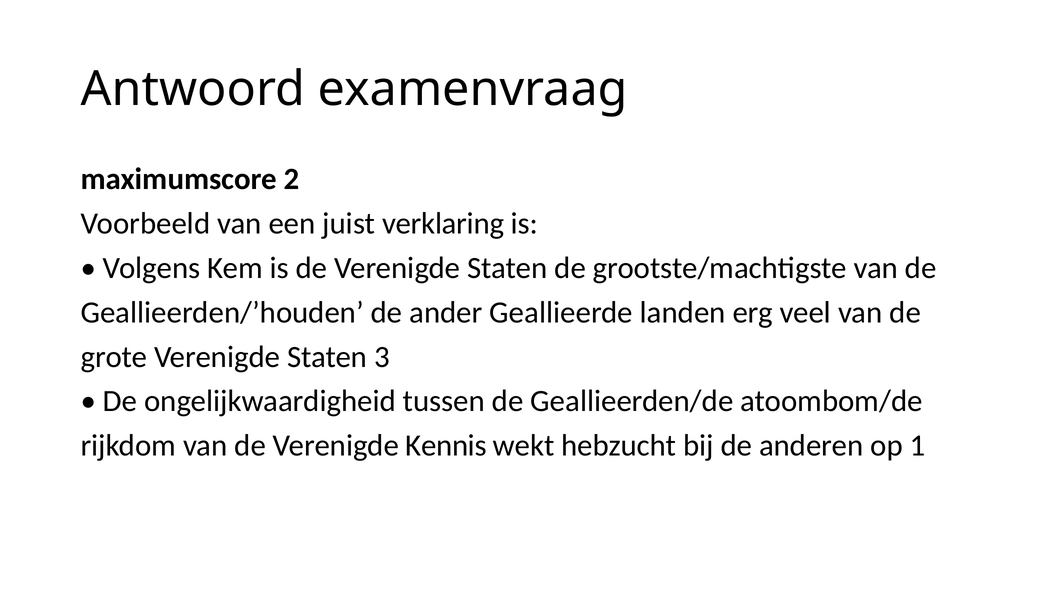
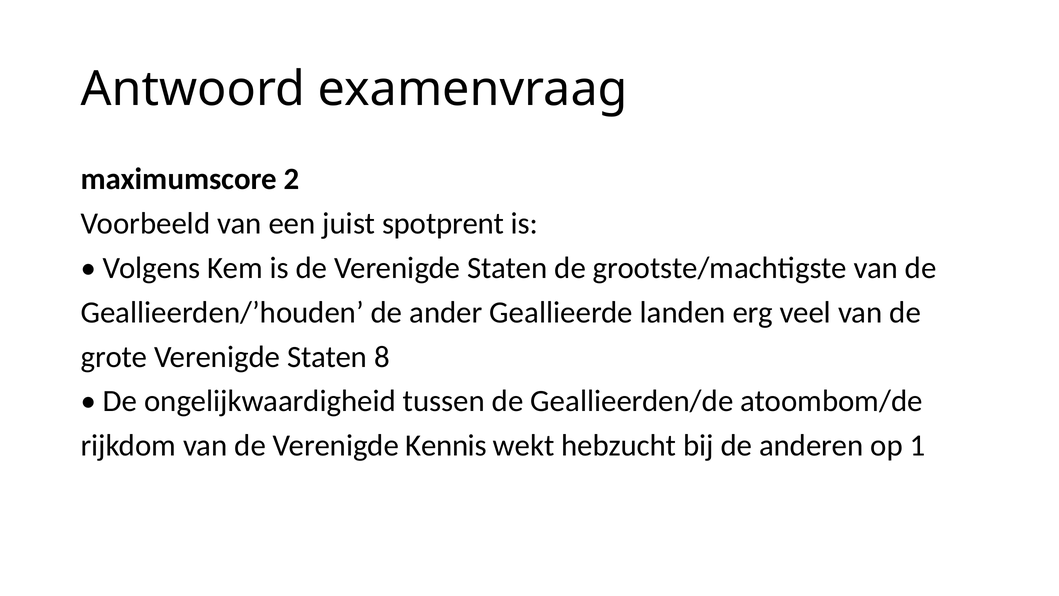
verklaring: verklaring -> spotprent (443, 223)
3: 3 -> 8 (382, 357)
